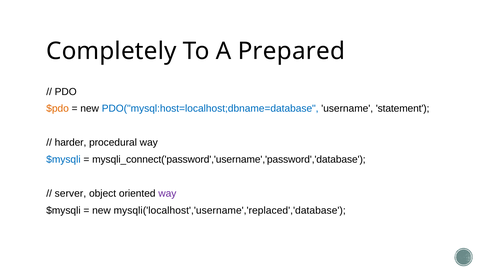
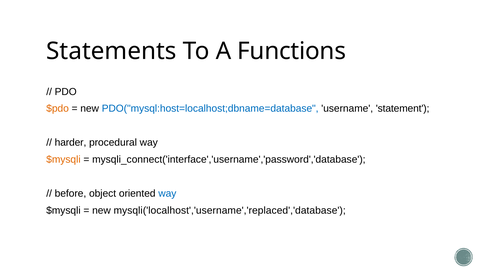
Completely: Completely -> Statements (111, 51)
Prepared: Prepared -> Functions (292, 51)
$mysqli colour: blue -> orange (63, 160)
mysqli_connect('password','username','password','database: mysqli_connect('password','username','password','database -> mysqli_connect('interface','username','password','database (229, 160)
server: server -> before (70, 194)
way colour: purple -> blue (167, 194)
